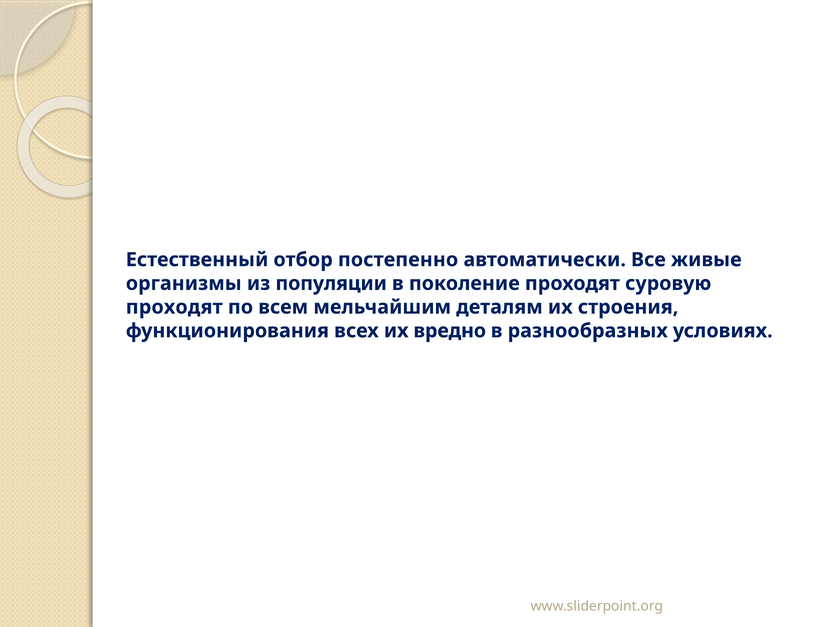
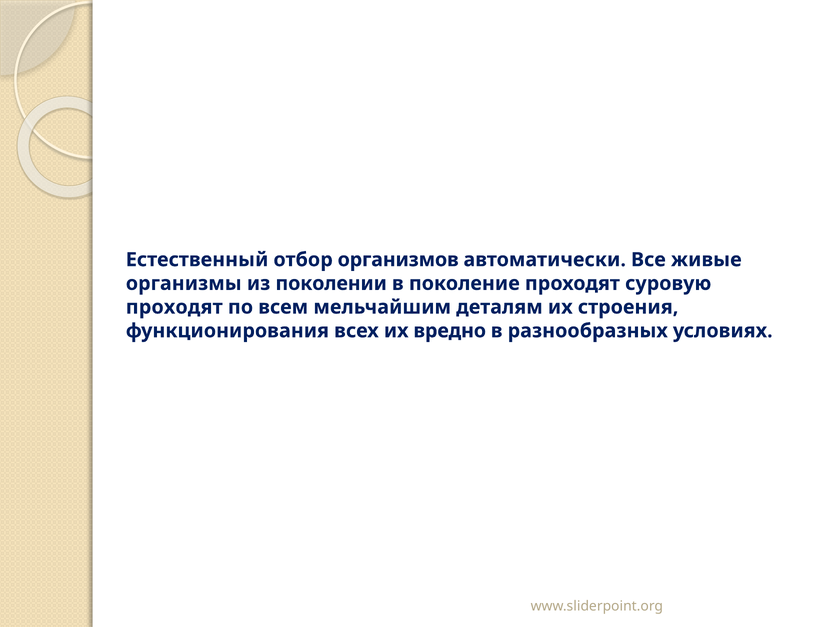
постепенно: постепенно -> организмов (398, 260)
популяции: популяции -> поколении (331, 283)
